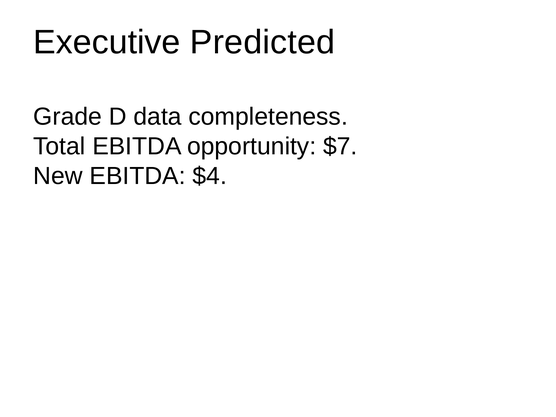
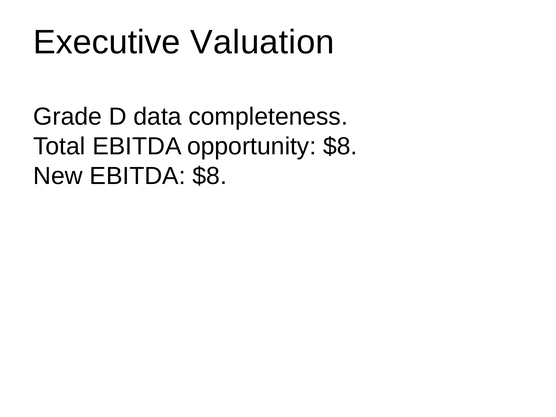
Predicted: Predicted -> Valuation (262, 42)
opportunity $7: $7 -> $8 (340, 146)
EBITDA $4: $4 -> $8 (210, 176)
